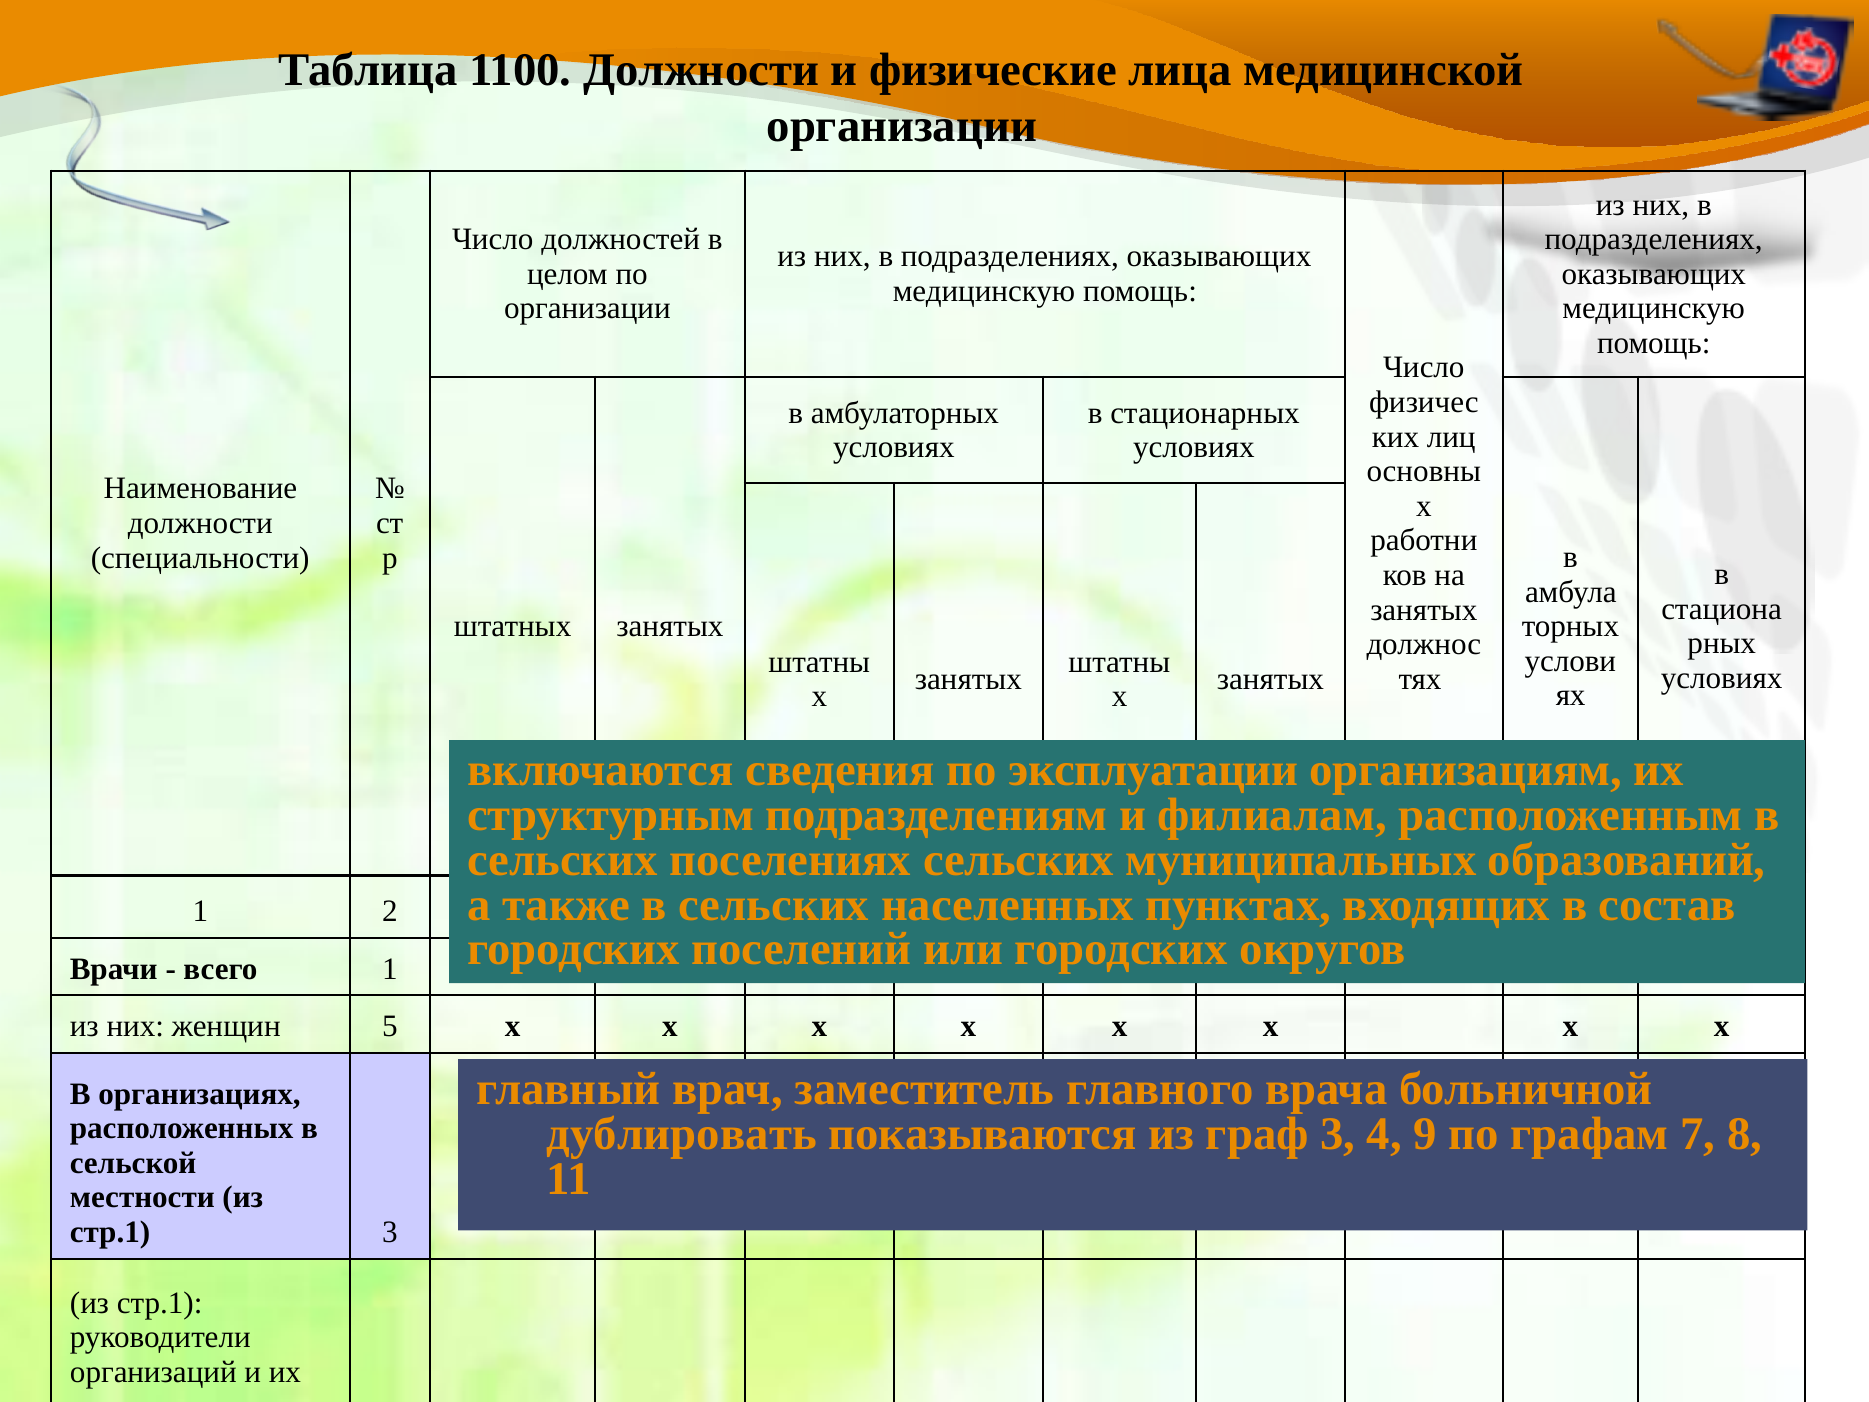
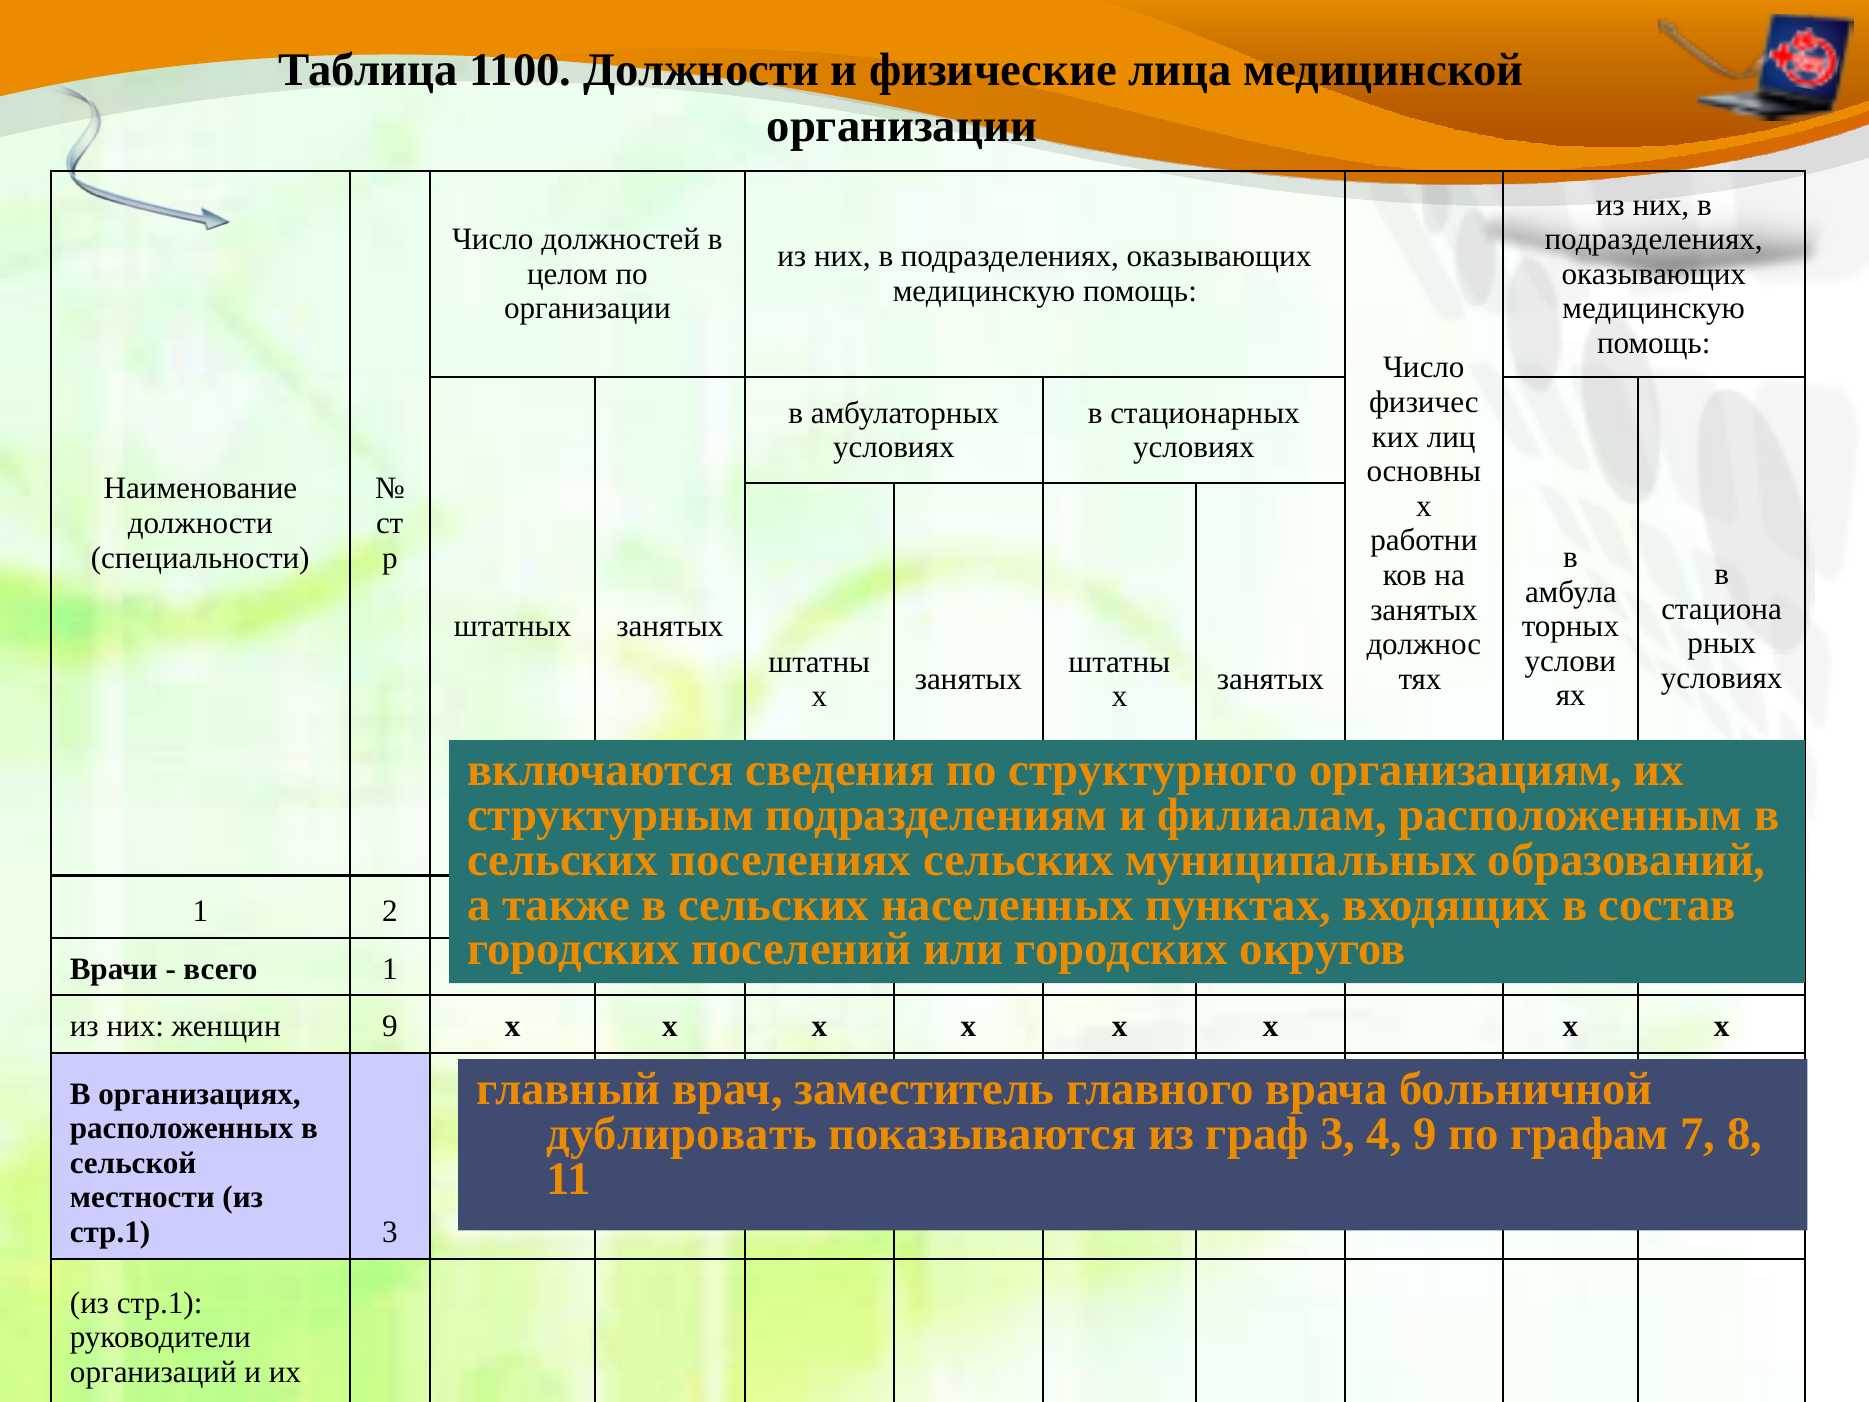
эксплуатации: эксплуатации -> структурного (1153, 770)
женщин 5: 5 -> 9 (390, 1026)
